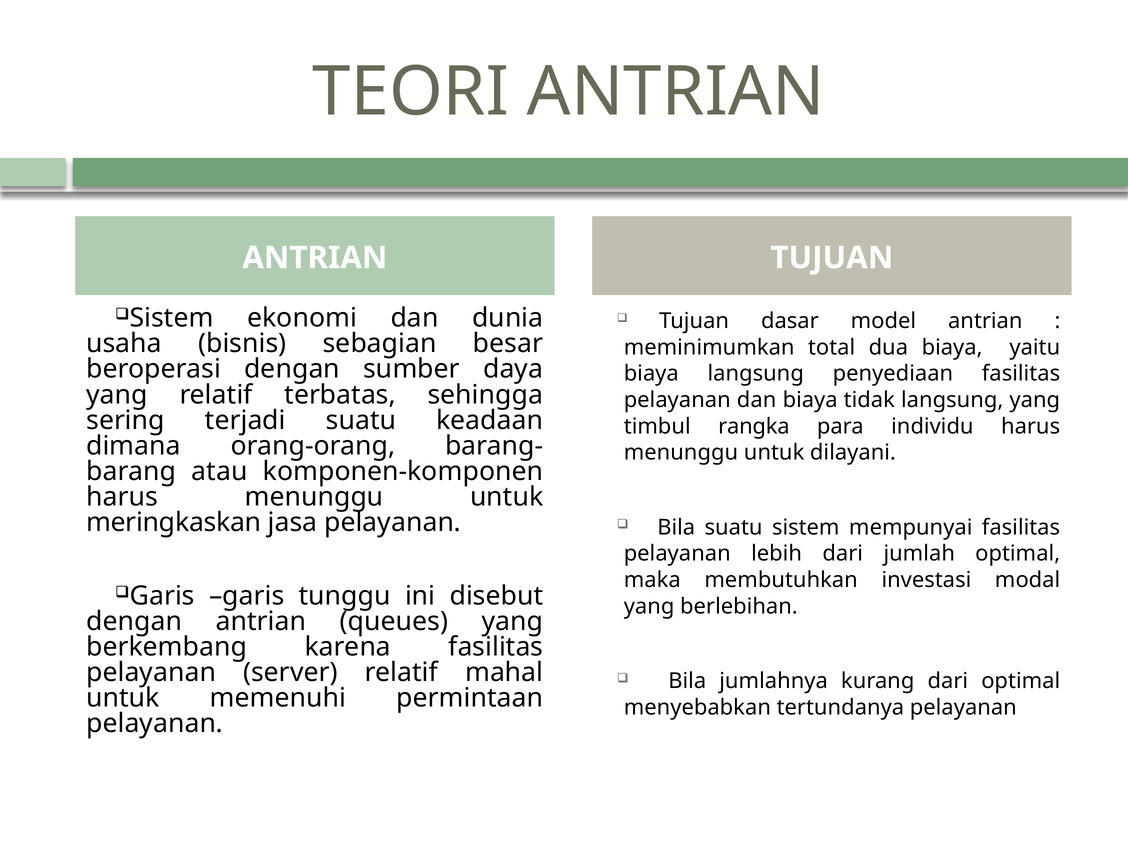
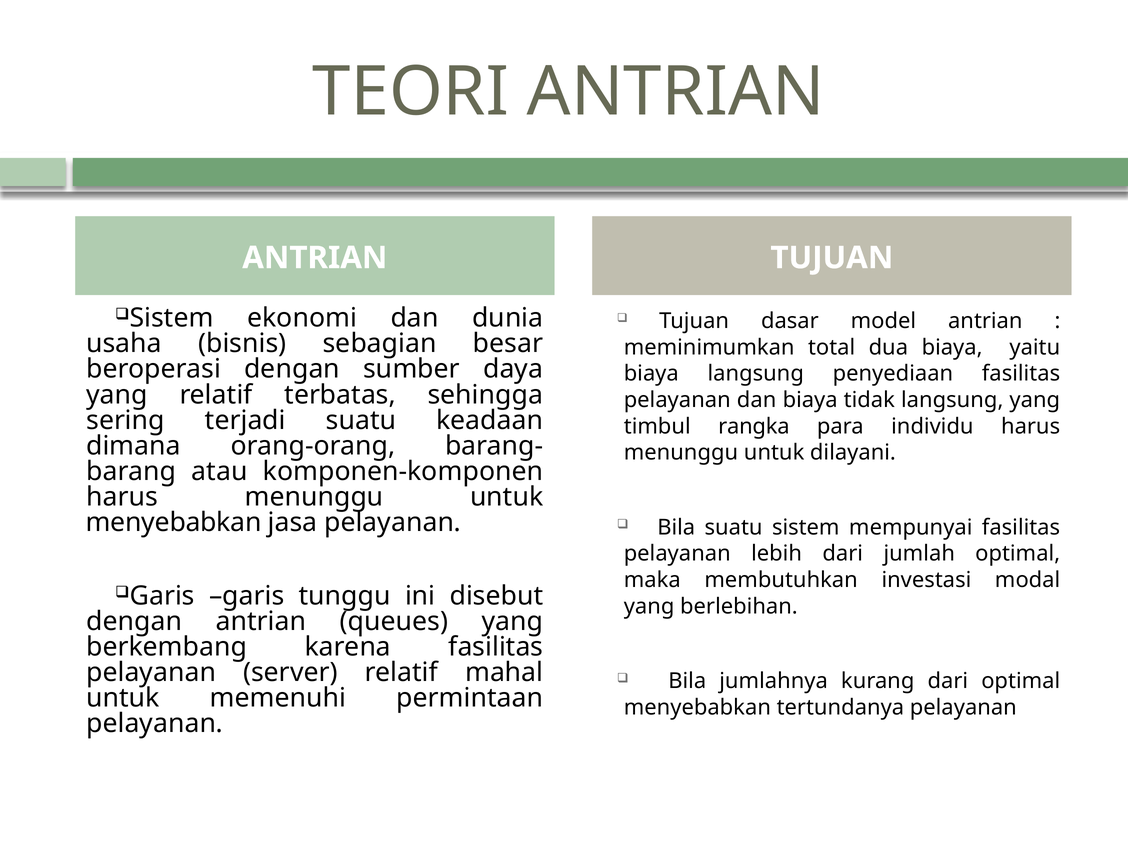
meringkaskan: meringkaskan -> menyebabkan (174, 523)
